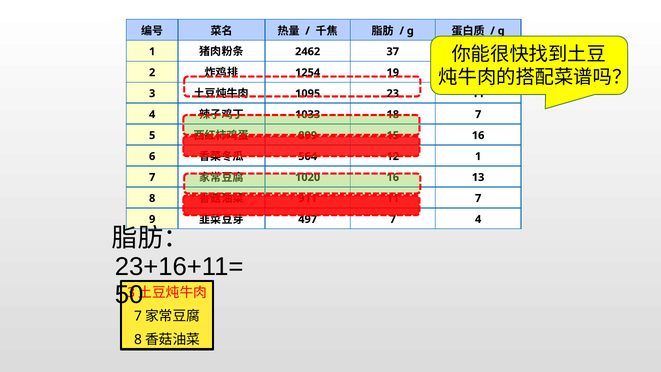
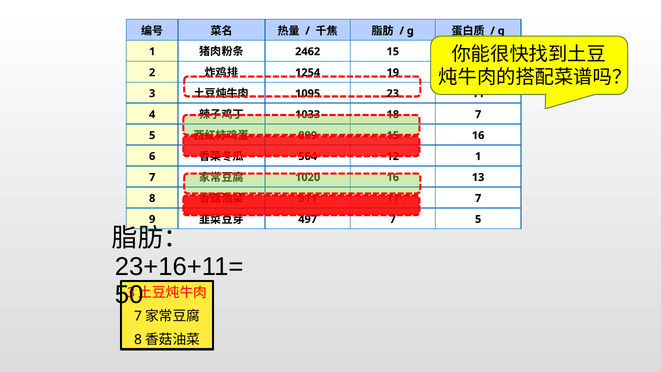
2462 37: 37 -> 15 (393, 52)
497 7 4: 4 -> 5 (478, 219)
